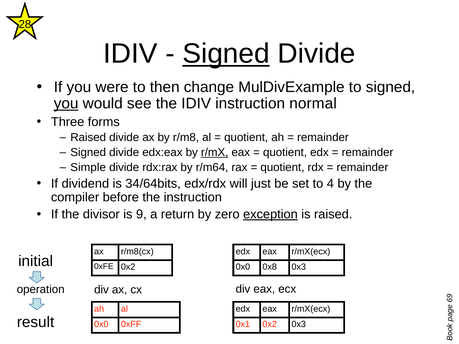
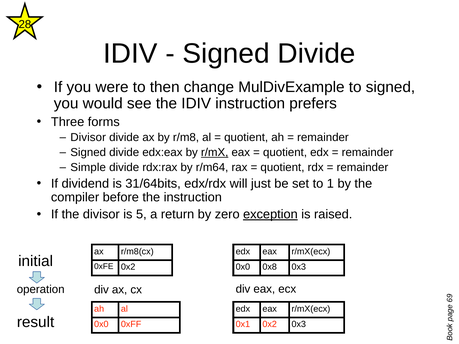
Signed underline: present -> none (226, 54)
you underline: present -> none (66, 104)
normal: normal -> prefers (313, 104)
Raised: Raised -> Divisor (88, 138)
34/64bits: 34/64bits -> 31/64bits (153, 184)
4: 4 -> 1 (330, 184)
is 9: 9 -> 5 (141, 214)
